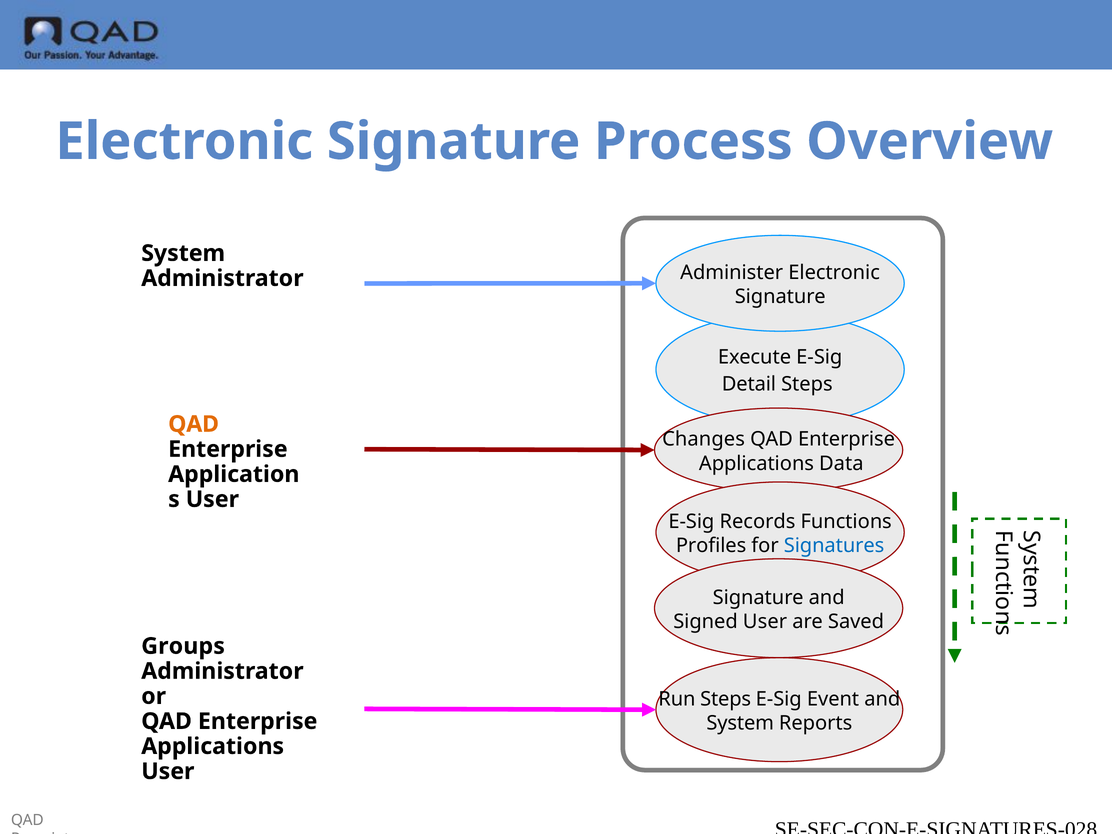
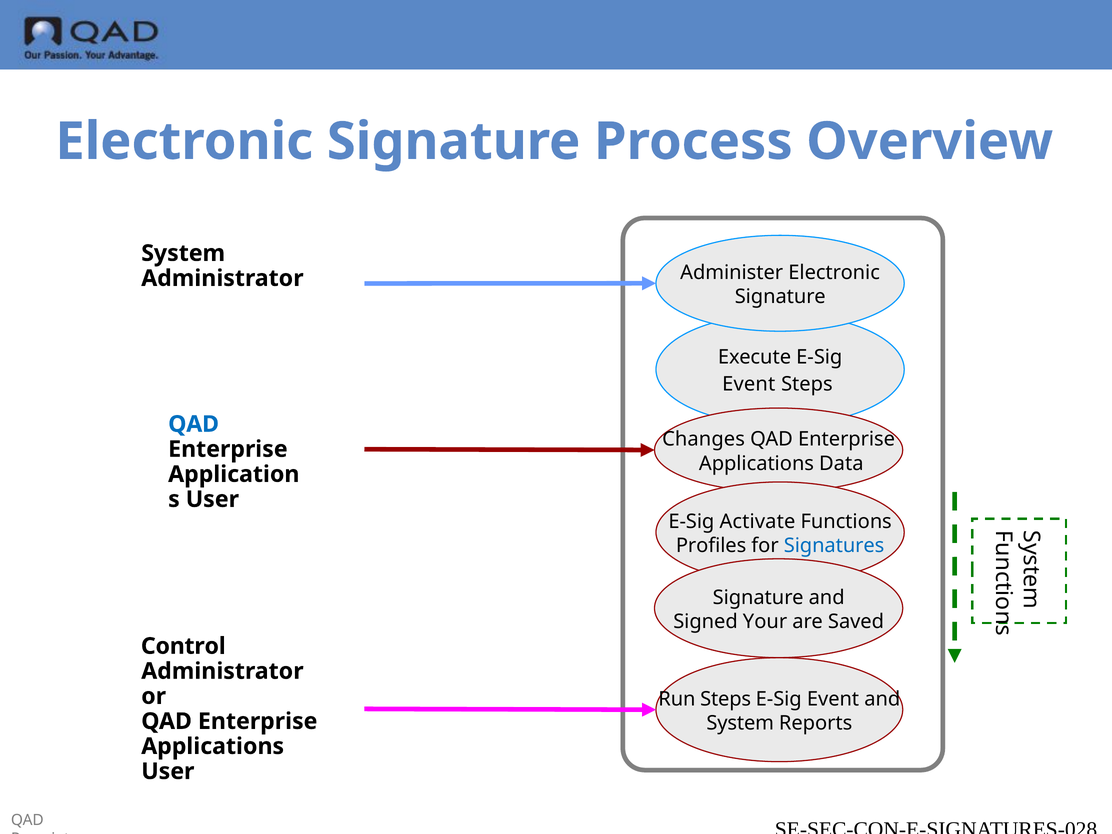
Detail: Detail -> Event (749, 384)
QAD colour: orange -> blue (194, 424)
Records: Records -> Activate (757, 522)
Signed User: User -> Your (765, 622)
Groups: Groups -> Control (183, 646)
